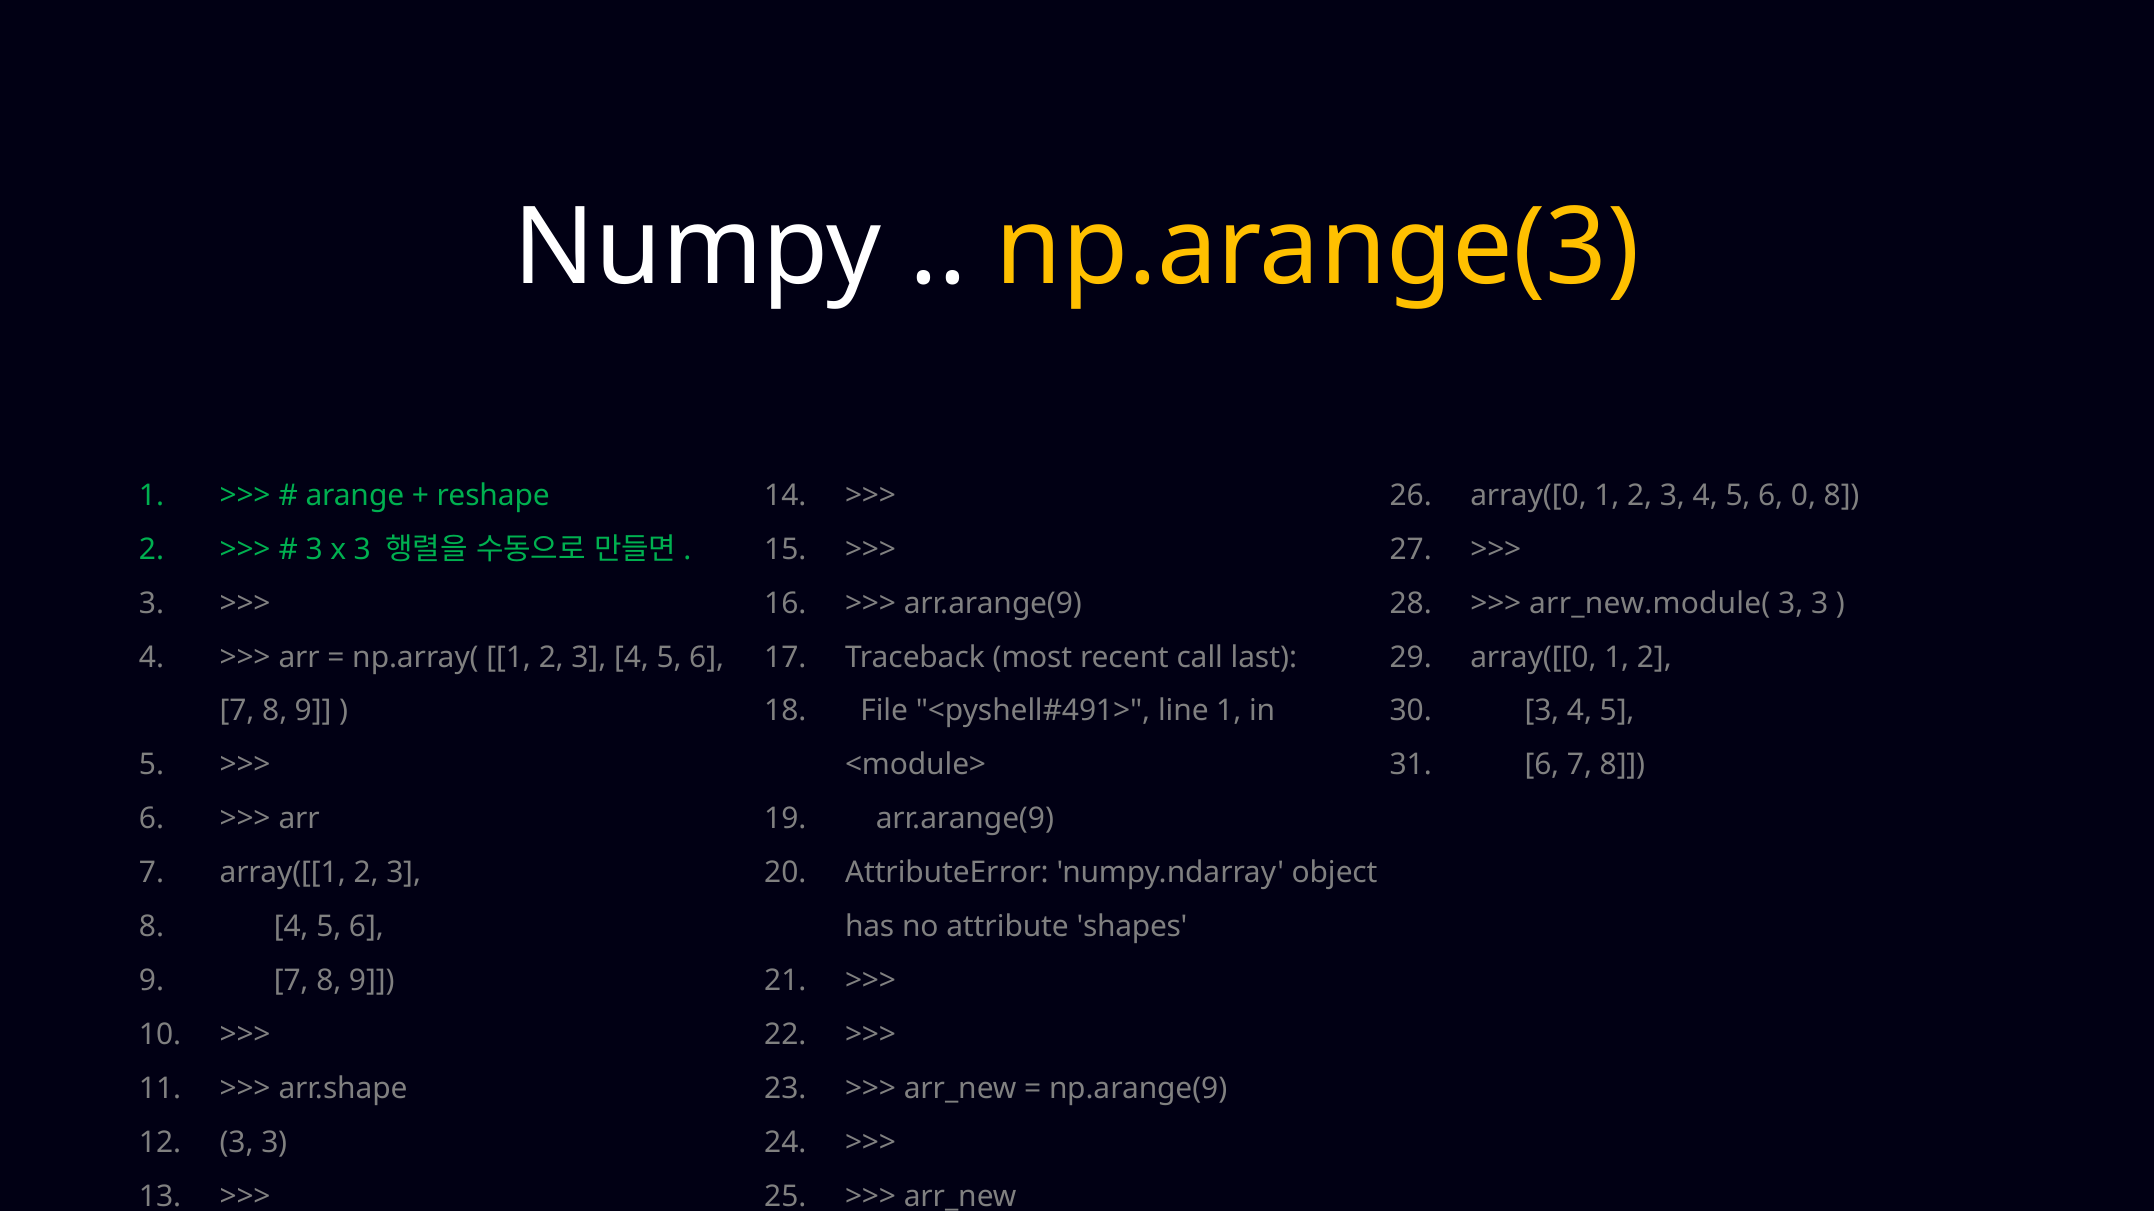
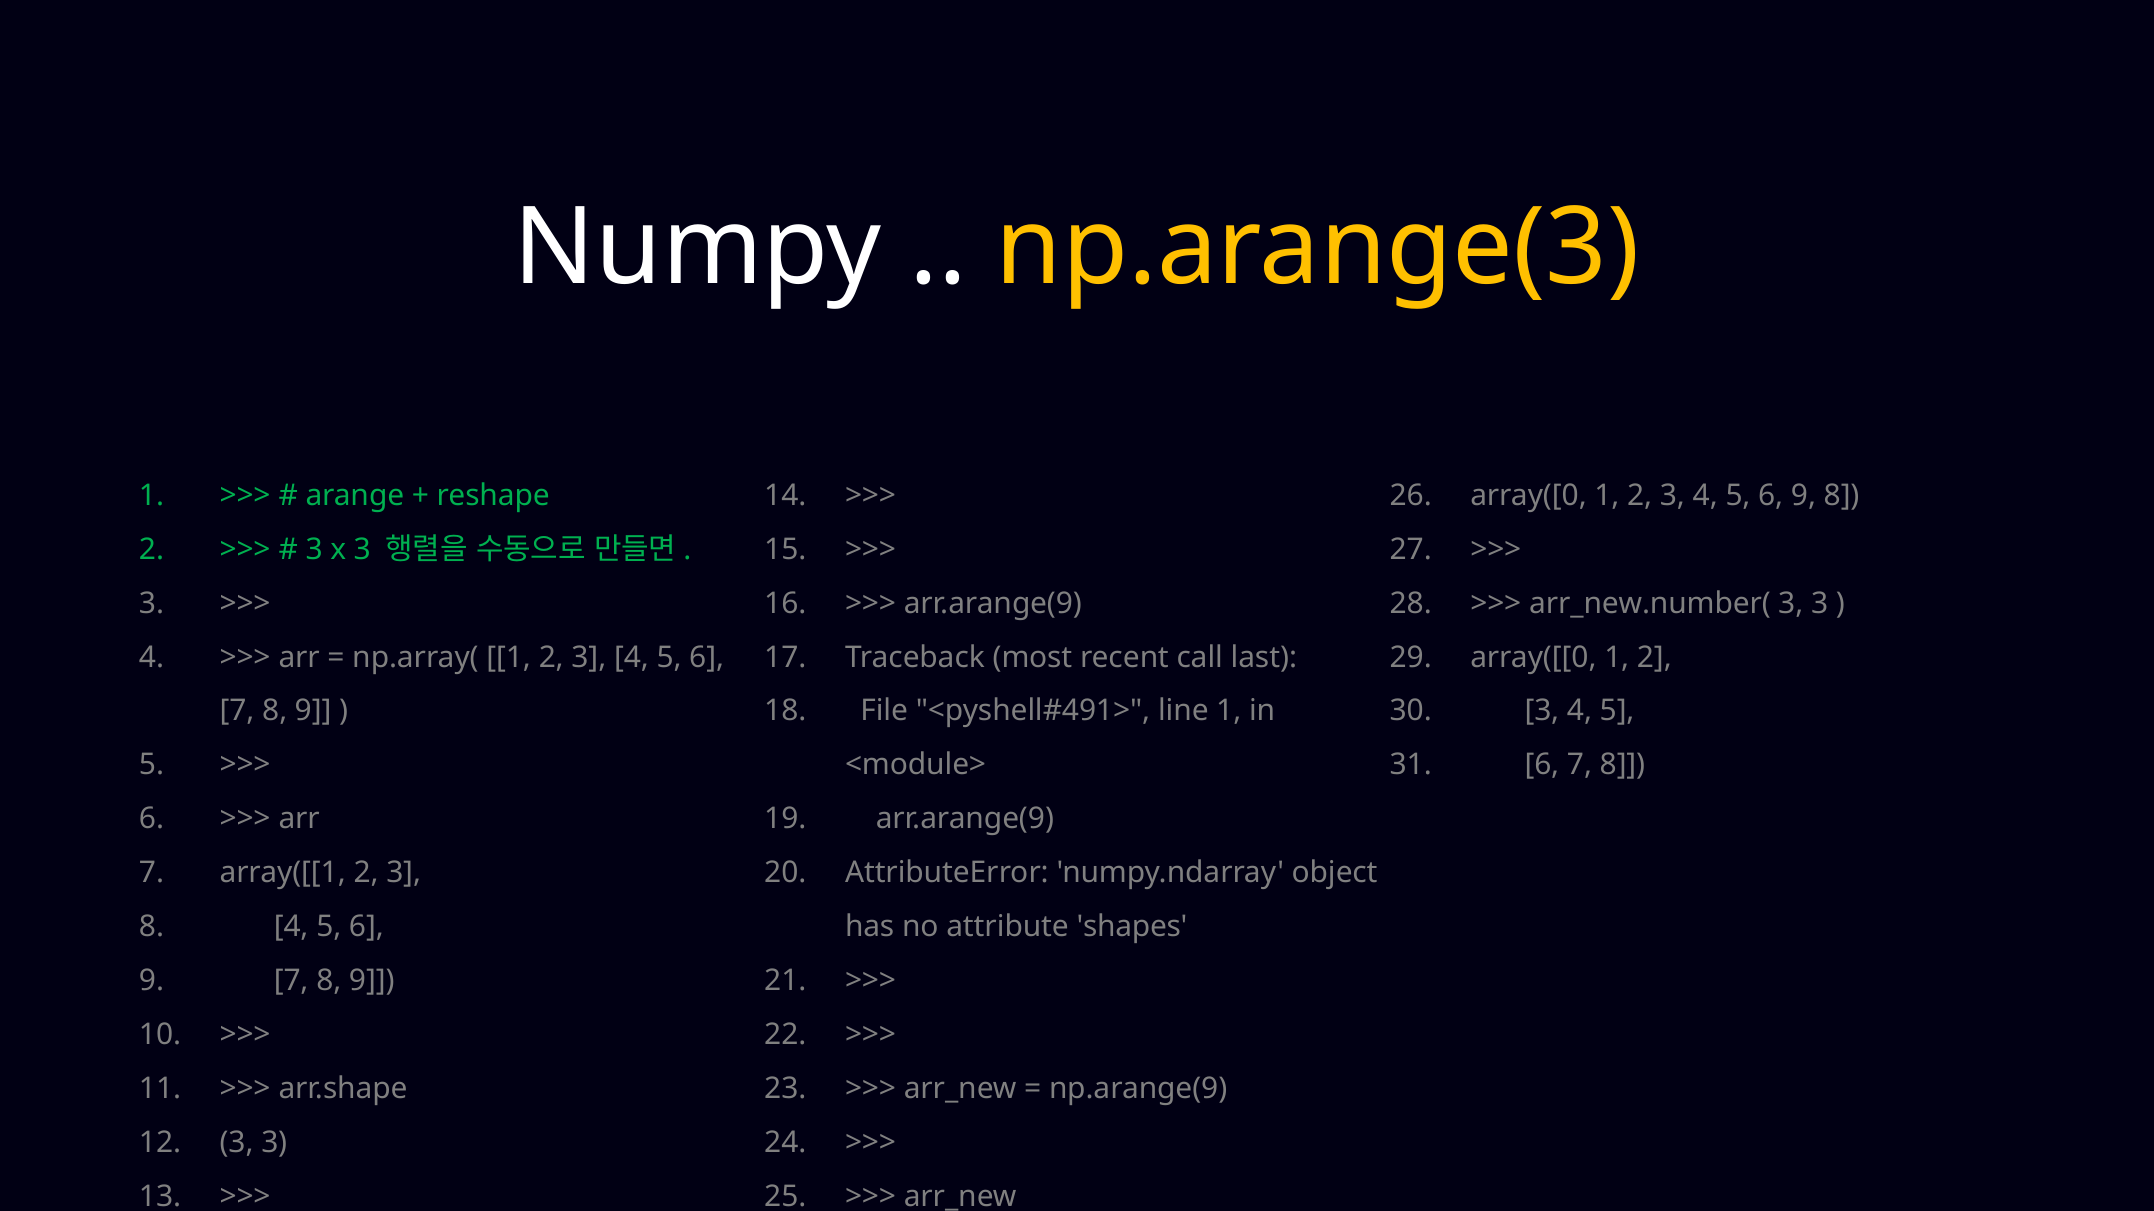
0: 0 -> 9 (1803, 496)
arr_new.module(: arr_new.module( -> arr_new.number( (1650, 604)
